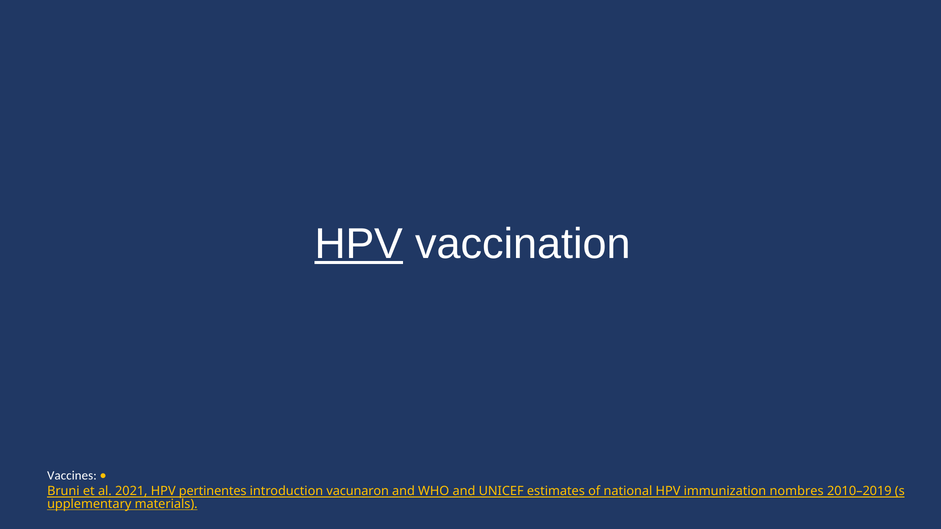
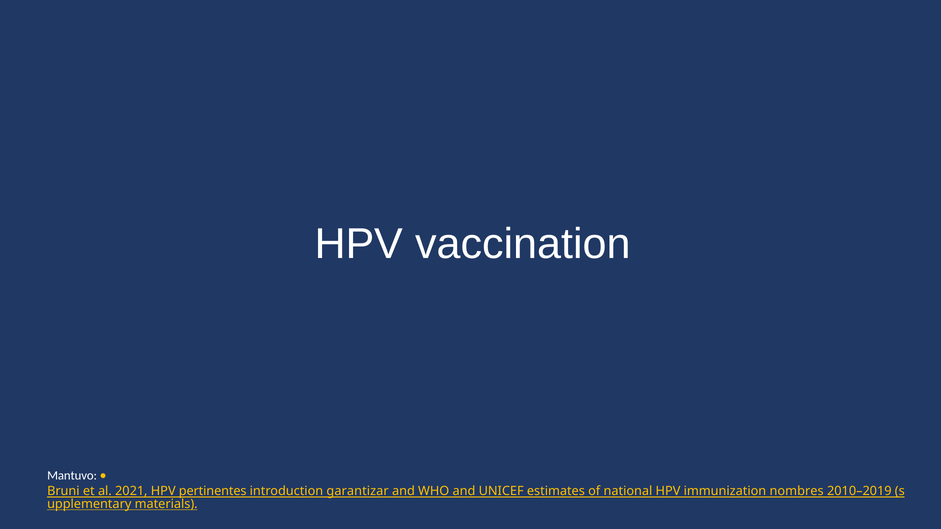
HPV underline: present -> none (359, 244)
Vaccines: Vaccines -> Mantuvo (72, 476)
vacunaron: vacunaron -> garantizar (358, 491)
